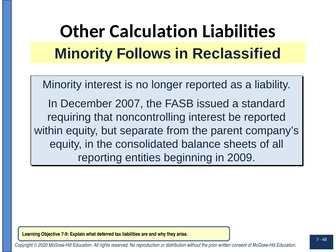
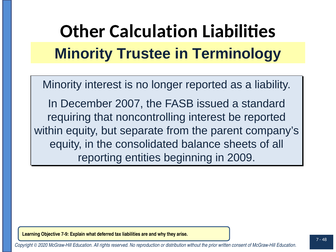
Follows: Follows -> Trustee (144, 54)
Reclassified: Reclassified -> Terminology (237, 54)
